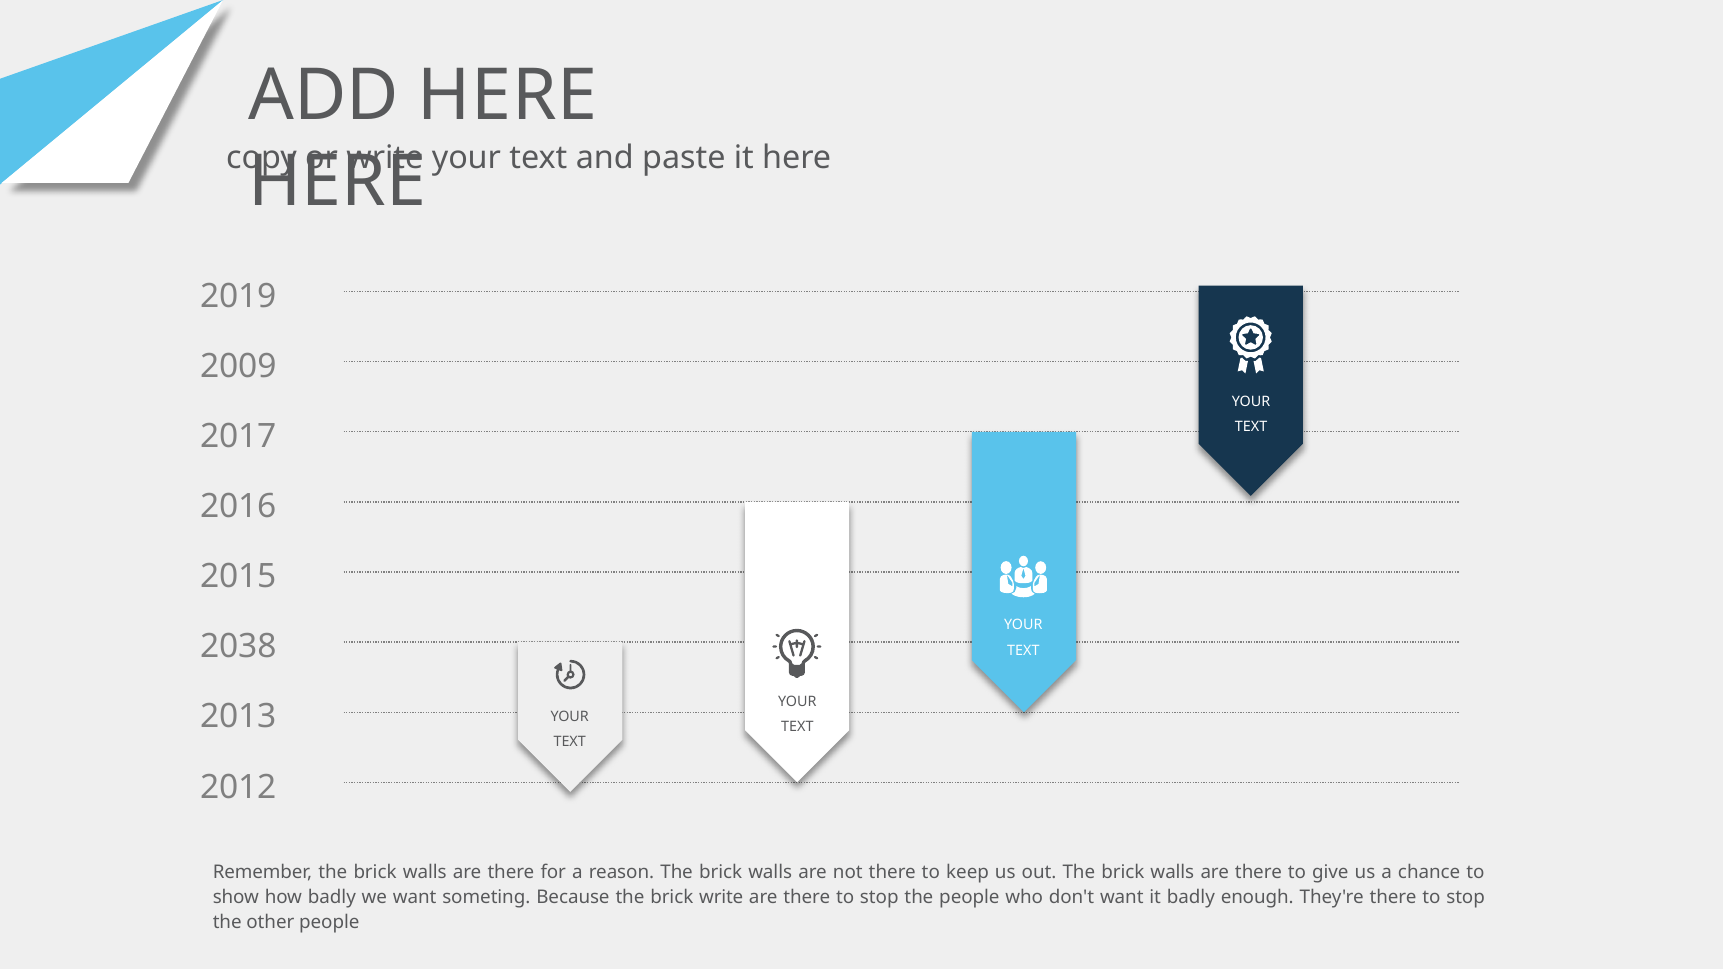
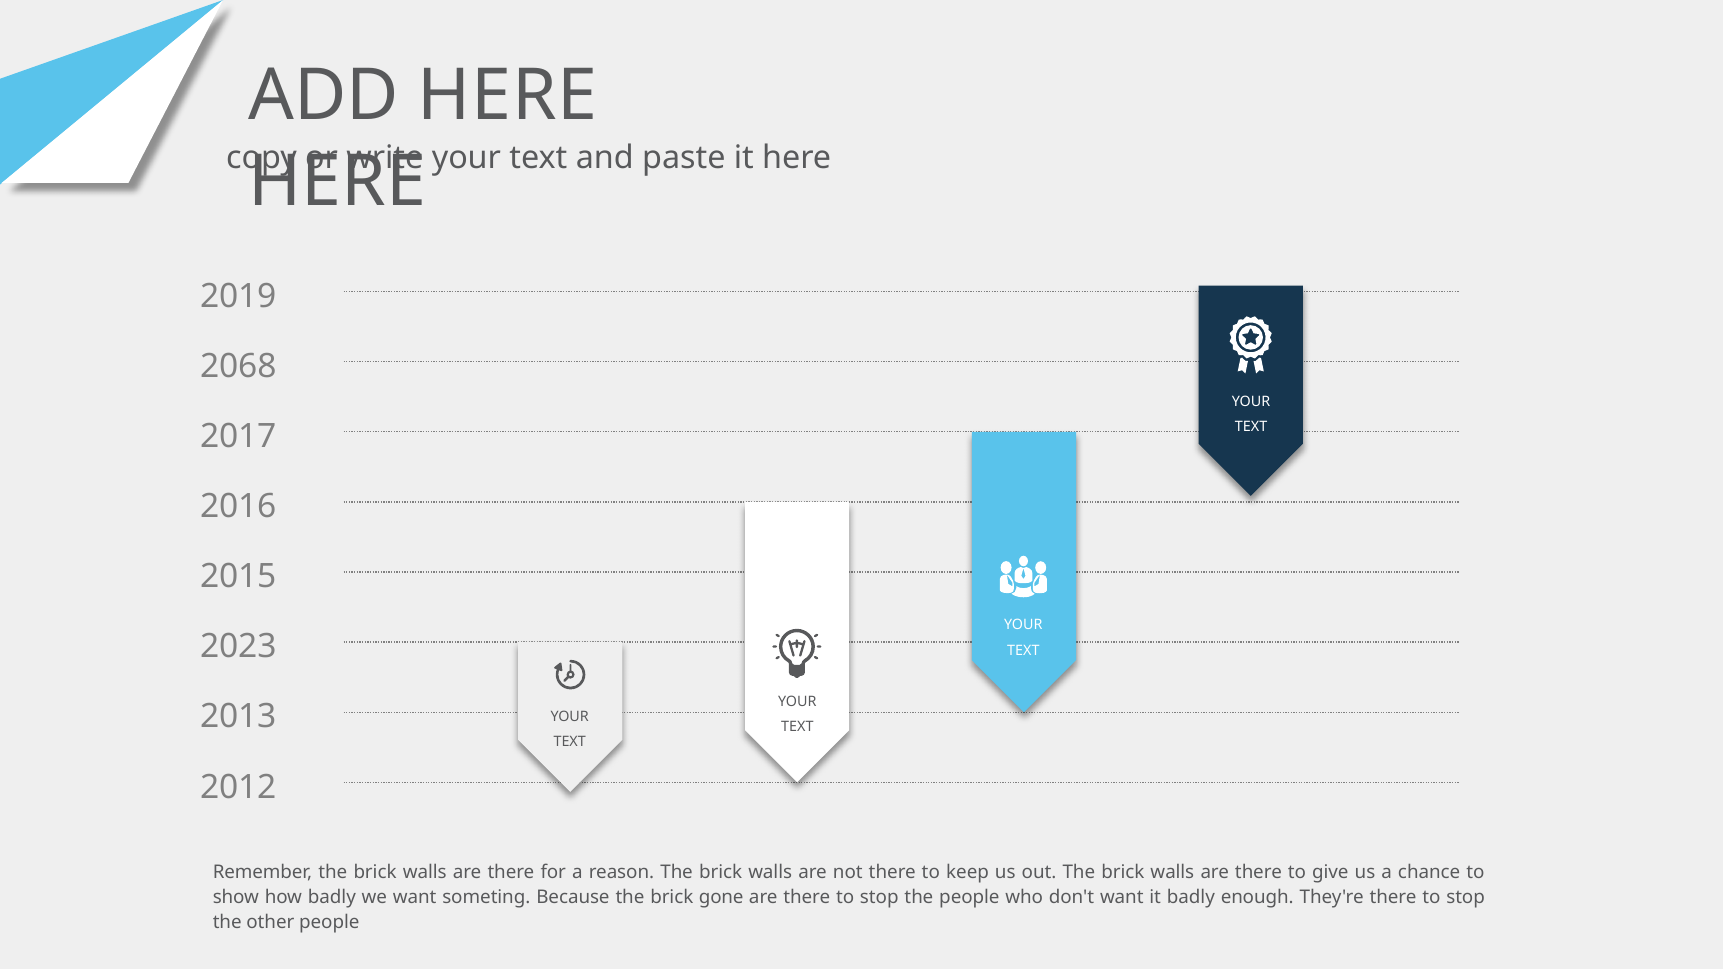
2009: 2009 -> 2068 (238, 366)
2038: 2038 -> 2023 (238, 647)
brick write: write -> gone (721, 897)
